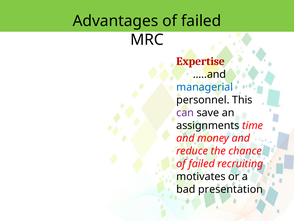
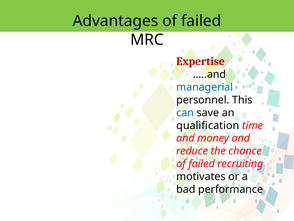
can colour: purple -> blue (185, 113)
assignments: assignments -> qualification (208, 125)
presentation: presentation -> performance (231, 189)
